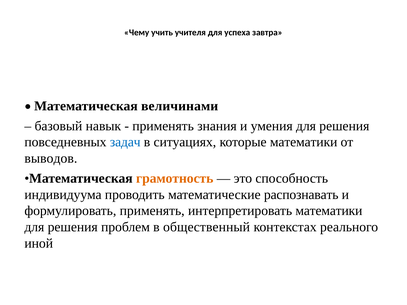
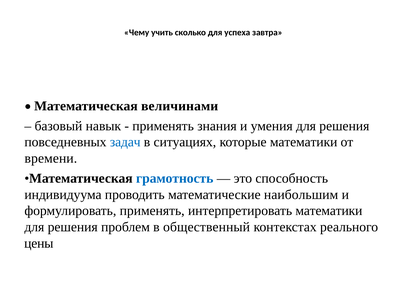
учителя: учителя -> сколько (190, 33)
выводов: выводов -> времени (51, 159)
грамотность colour: orange -> blue (175, 178)
распознавать: распознавать -> наибольшим (301, 195)
иной: иной -> цены (39, 244)
